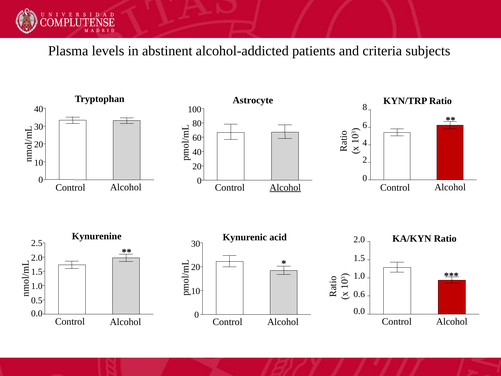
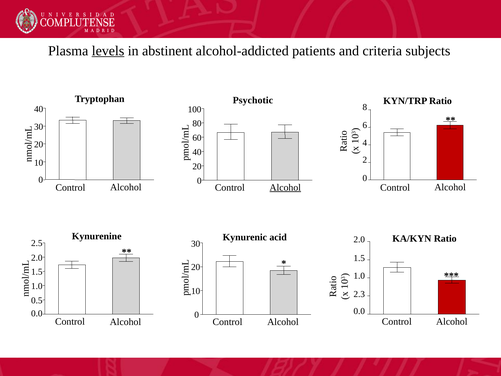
levels underline: none -> present (108, 51)
Astrocyte: Astrocyte -> Psychotic (253, 100)
0.6: 0.6 -> 2.3 (359, 294)
